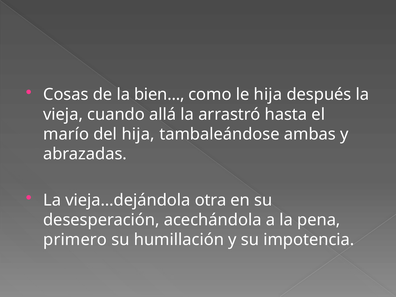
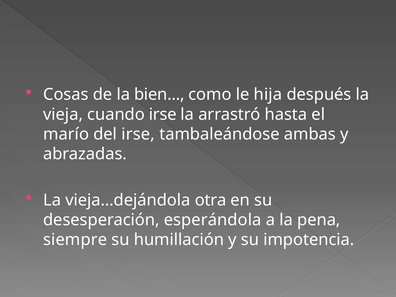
cuando allá: allá -> irse (163, 114)
del hija: hija -> irse (138, 134)
acechándola: acechándola -> esperándola (213, 220)
primero: primero -> siempre (75, 240)
